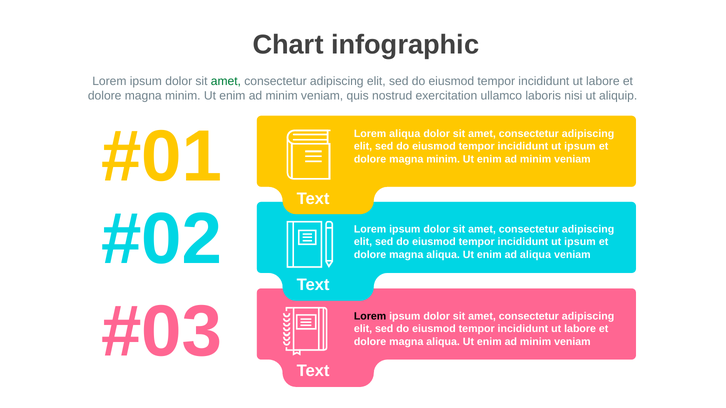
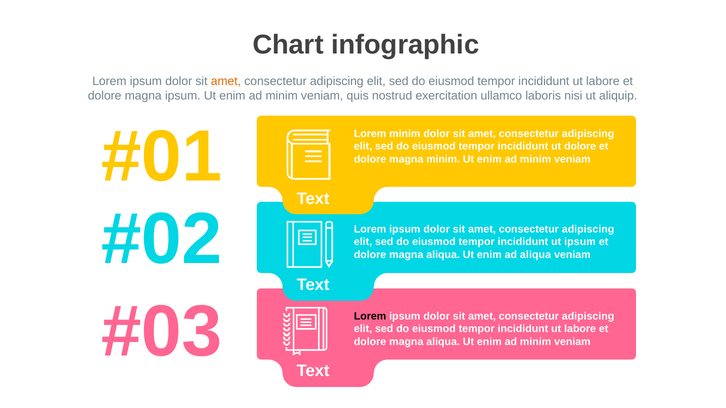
amet colour: green -> orange (226, 81)
minim: minim -> ipsum (183, 96)
Lorem aliqua: aliqua -> minim (405, 134)
ipsum: ipsum -> dolore (580, 147)
